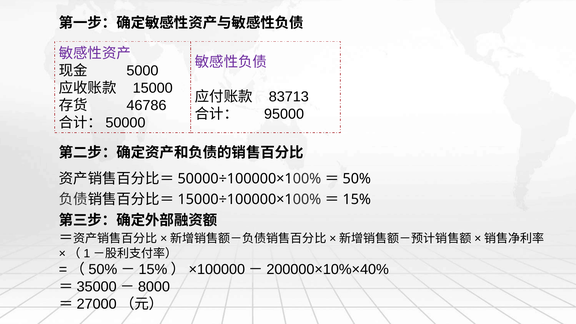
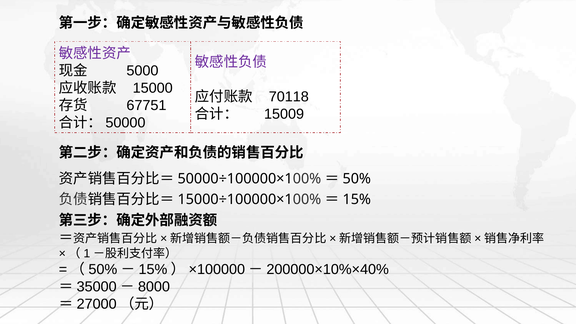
83713: 83713 -> 70118 (289, 97)
46786: 46786 -> 67751 (146, 105)
95000: 95000 -> 15009 (284, 114)
